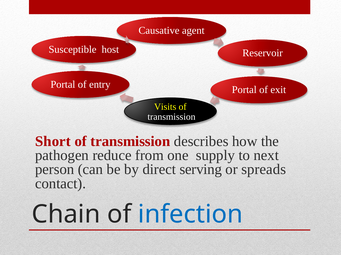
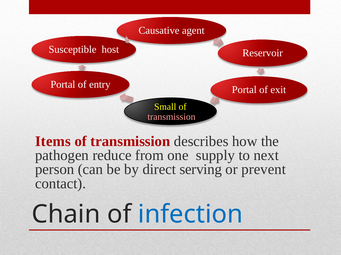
Visits: Visits -> Small (165, 107)
transmission colour: white -> pink (171, 117)
Short: Short -> Items (53, 142)
spreads: spreads -> prevent (264, 170)
